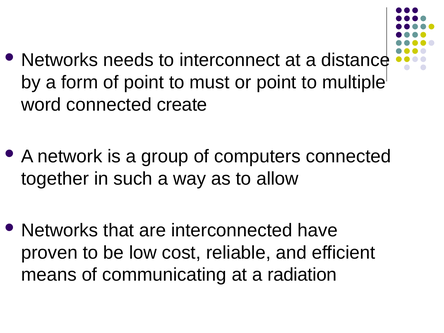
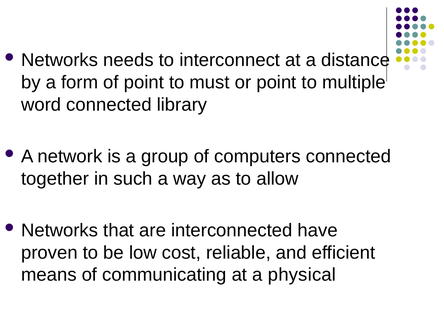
create: create -> library (182, 105)
radiation: radiation -> physical (302, 275)
